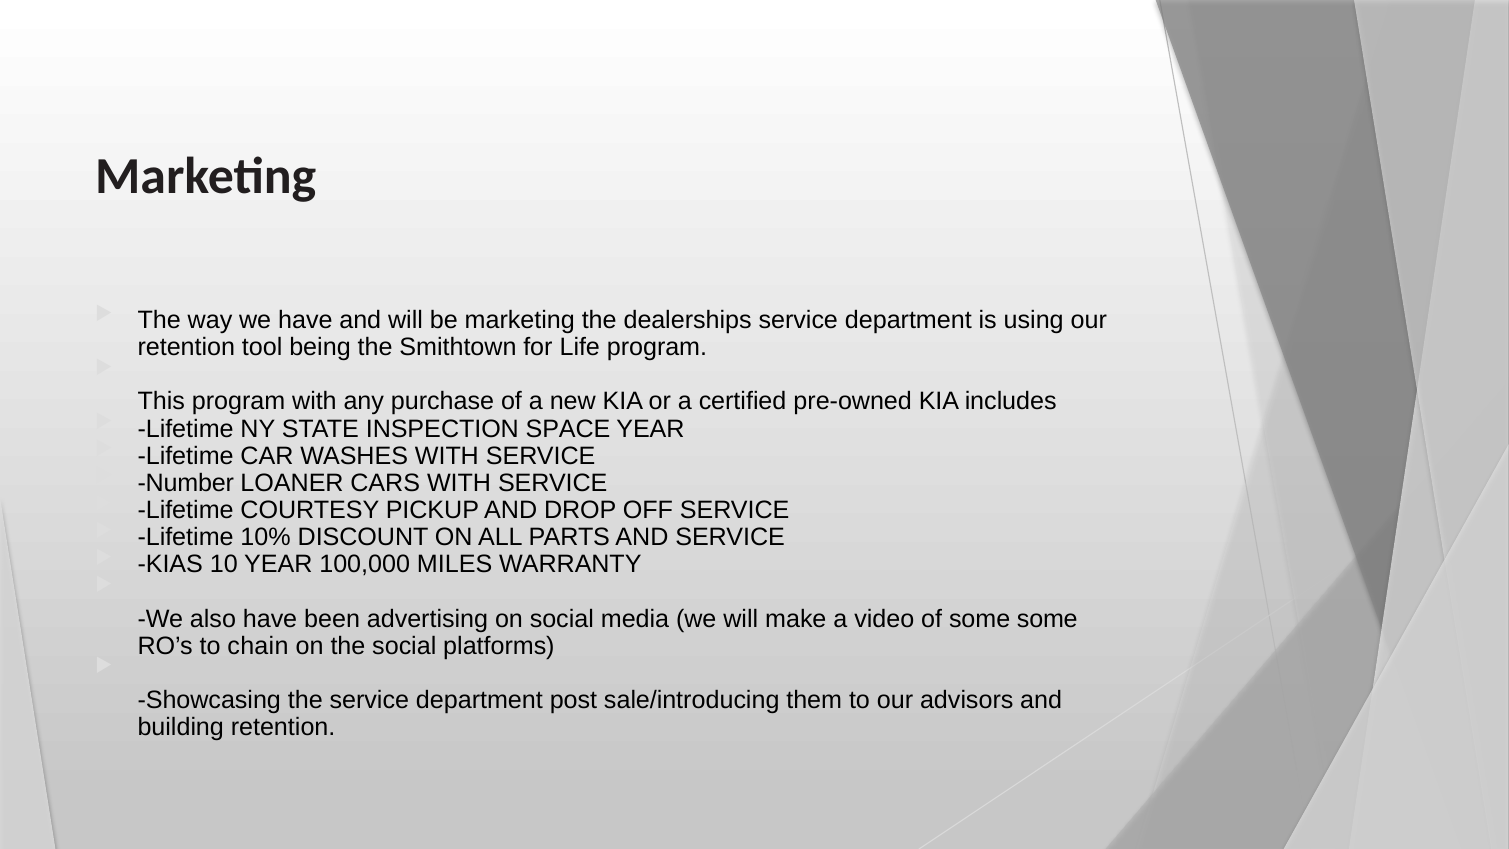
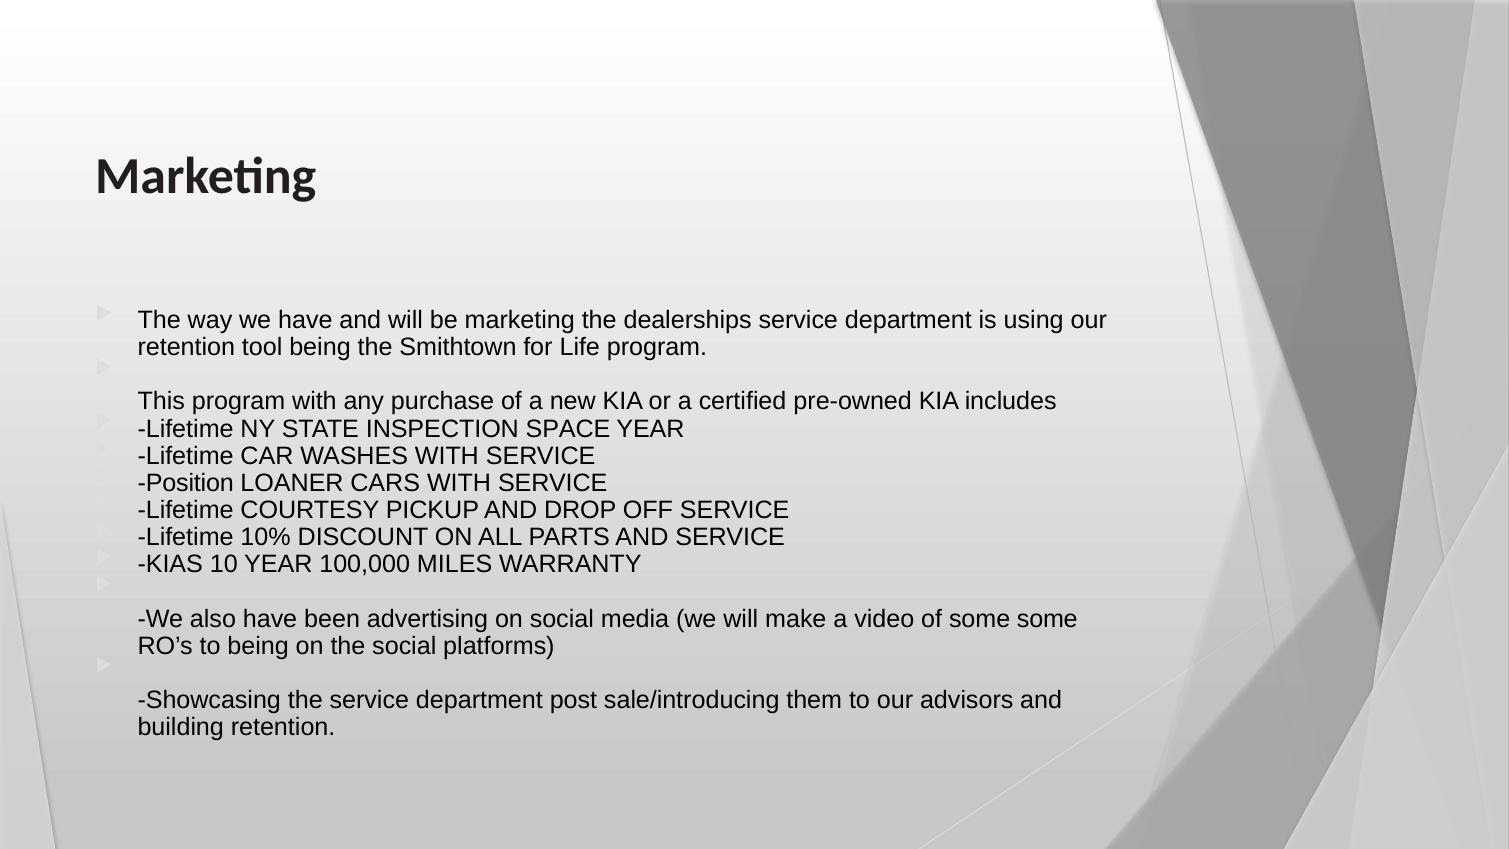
Number: Number -> Position (186, 483)
to chain: chain -> being (258, 646)
